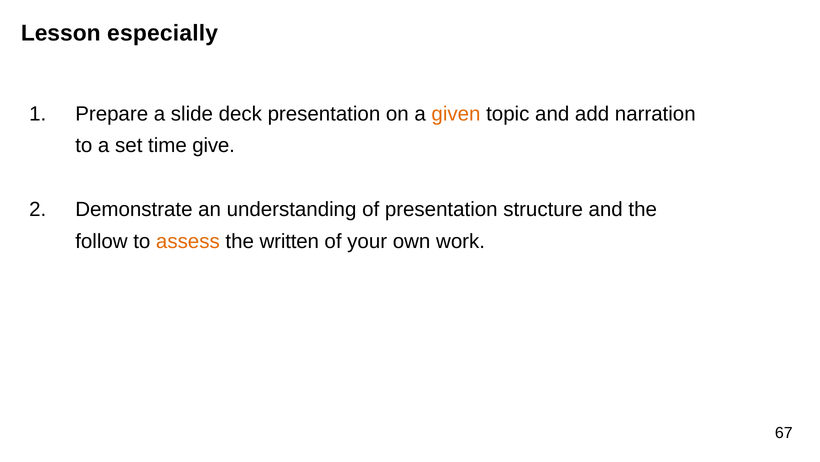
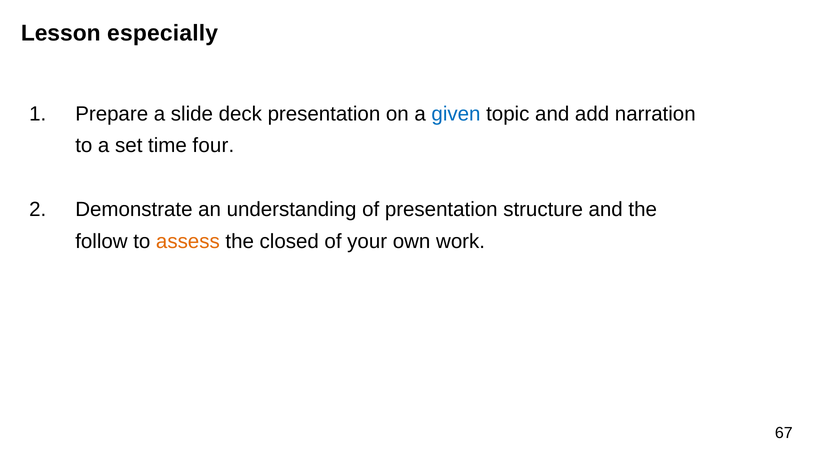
given colour: orange -> blue (456, 114)
give: give -> four (213, 145)
written: written -> closed (289, 241)
